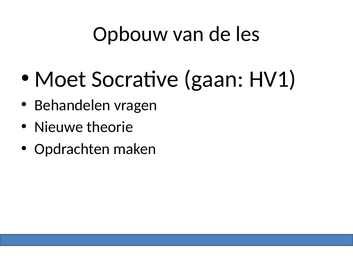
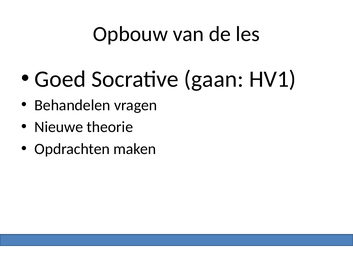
Moet: Moet -> Goed (60, 79)
